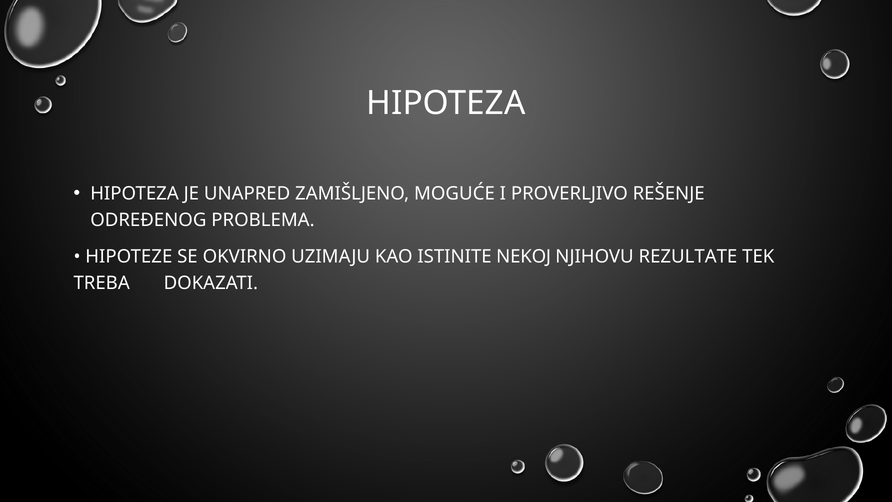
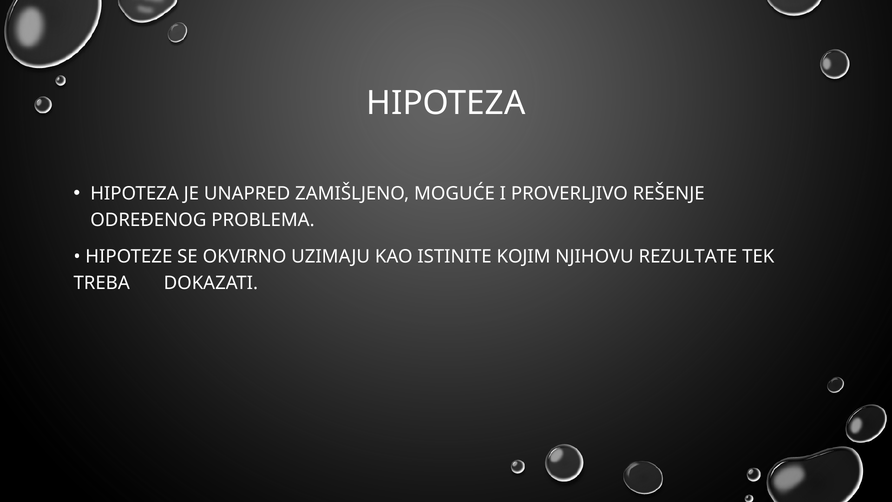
NEKOJ: NEKOJ -> KOJIM (524, 256)
